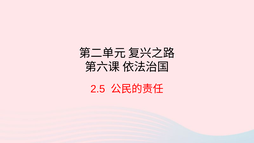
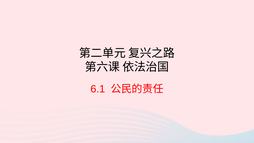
2.5: 2.5 -> 6.1 (98, 89)
